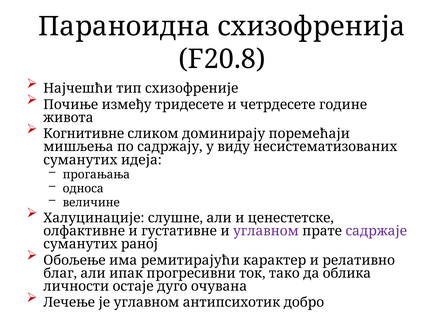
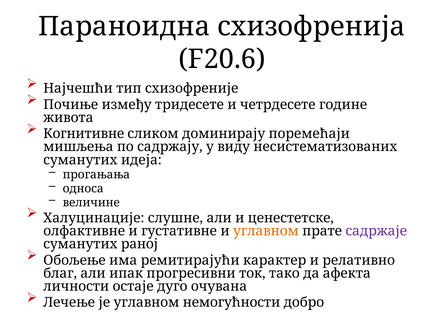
F20.8: F20.8 -> F20.6 (222, 59)
углавном colour: purple -> orange (266, 231)
облика: облика -> афекта (347, 273)
антипсихотик: антипсихотик -> немогућности (232, 302)
